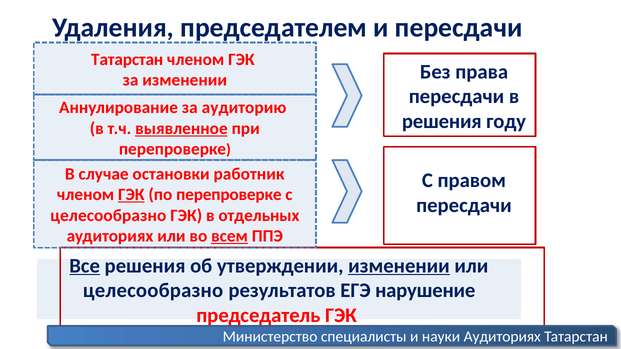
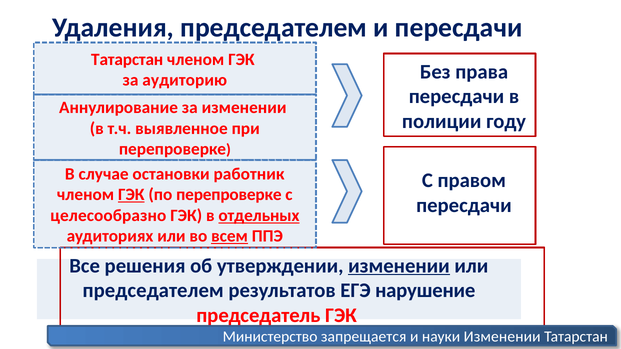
за изменении: изменении -> аудиторию (185, 80)
за аудиторию: аудиторию -> изменении (244, 108)
решения: решения -> полиции (442, 122)
выявленное underline: present -> none (181, 129)
отдельных underline: none -> present (259, 216)
Все underline: present -> none (85, 266)
целесообразно: целесообразно -> председателем (153, 291)
специалисты: специалисты -> запрещается (364, 337)
науки Аудиториях: Аудиториях -> Изменении (502, 337)
